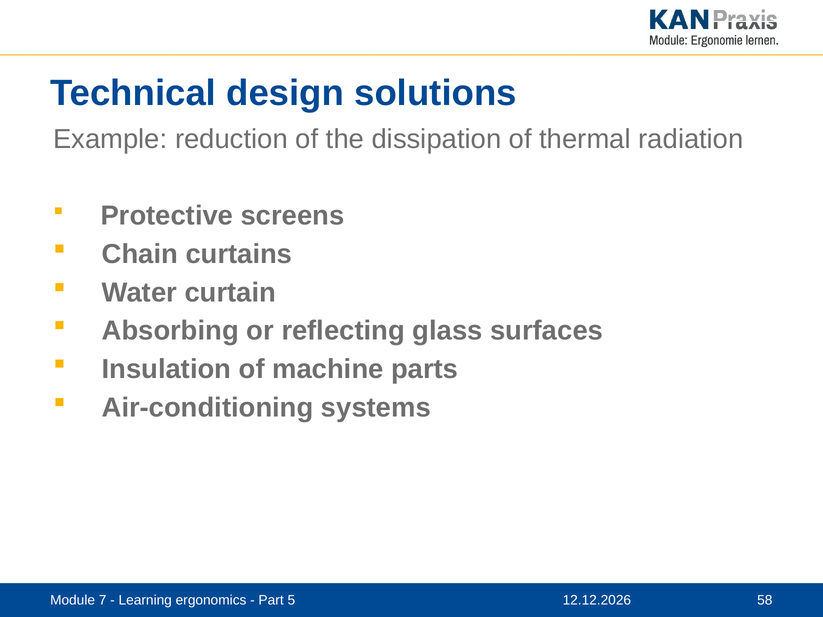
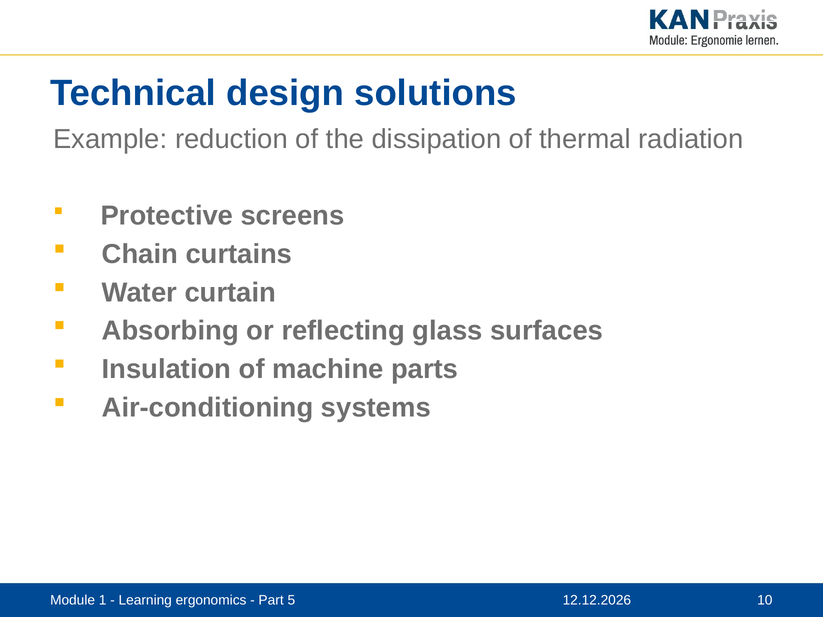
7: 7 -> 1 (103, 601)
58: 58 -> 10 (765, 601)
